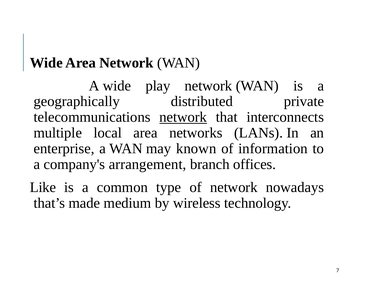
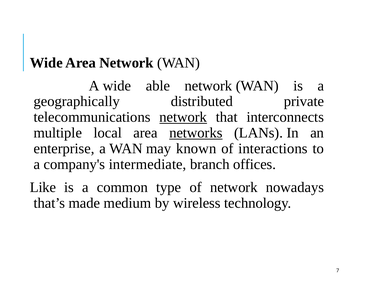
play: play -> able (158, 86)
networks underline: none -> present (196, 133)
information: information -> interactions (273, 148)
arrangement: arrangement -> intermediate (148, 164)
